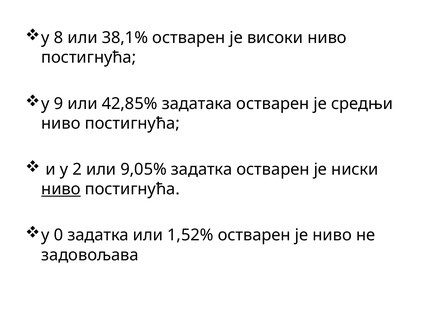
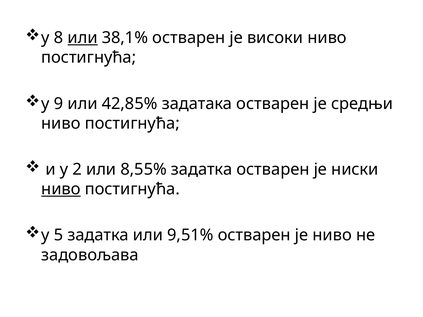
или underline: none -> present (83, 38)
9,05%: 9,05% -> 8,55% (144, 170)
0: 0 -> 5 (59, 235)
1,52%: 1,52% -> 9,51% (190, 235)
